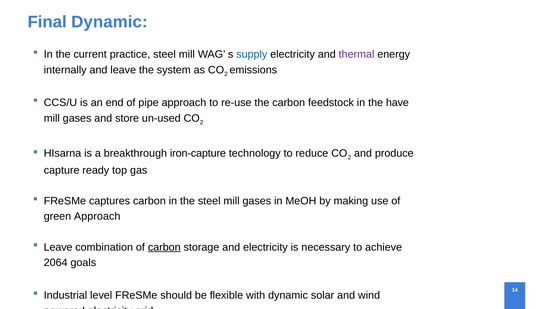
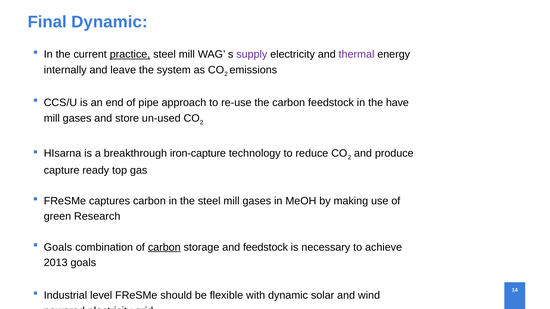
practice underline: none -> present (130, 54)
supply colour: blue -> purple (252, 54)
green Approach: Approach -> Research (97, 217)
Leave: Leave -> Goals (58, 248)
and electricity: electricity -> feedstock (265, 248)
2064: 2064 -> 2013 (56, 263)
